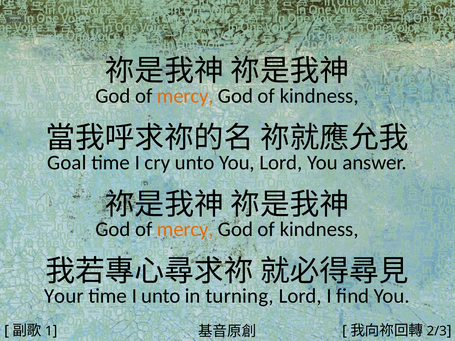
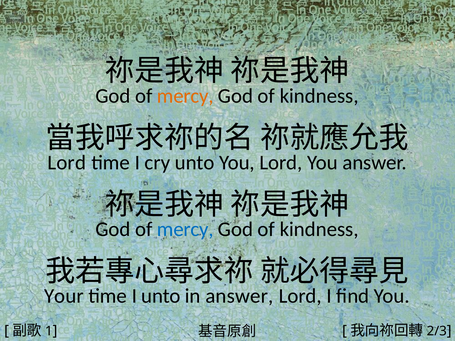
Goal: Goal -> Lord (67, 163)
mercy colour: orange -> blue (185, 229)
in turning: turning -> answer (239, 296)
